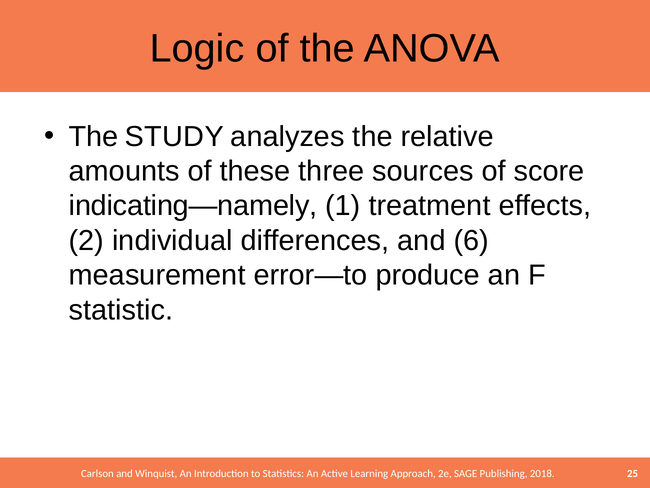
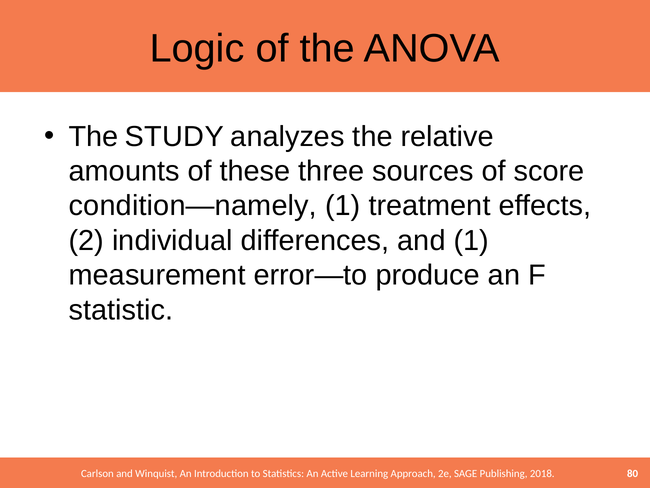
indicating—namely: indicating—namely -> condition—namely (193, 206)
and 6: 6 -> 1 (471, 240)
25: 25 -> 80 (633, 473)
